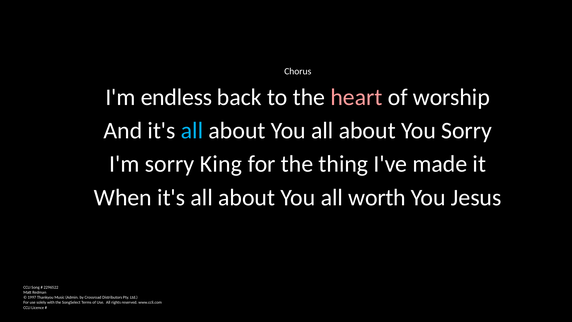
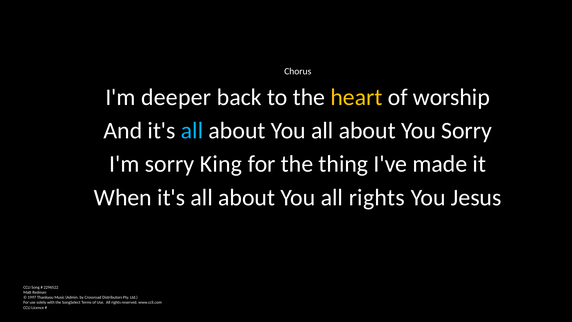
endless: endless -> deeper (176, 97)
heart colour: pink -> yellow (356, 97)
You all worth: worth -> rights (377, 197)
